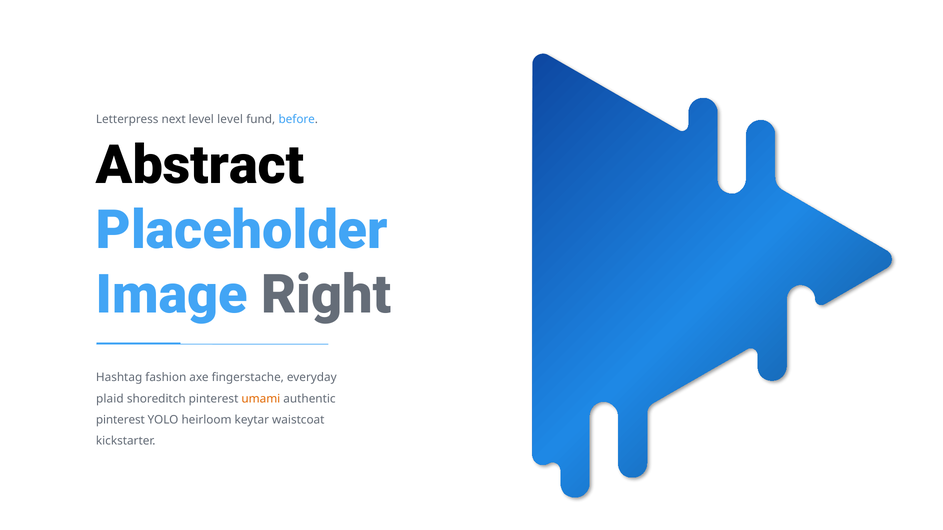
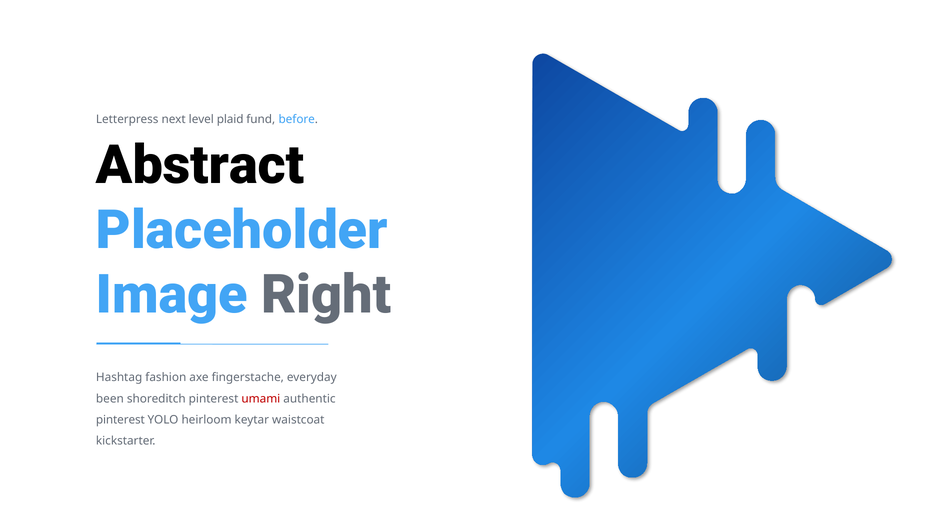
level level: level -> plaid (230, 120)
plaid: plaid -> been (110, 399)
umami colour: orange -> red (261, 399)
